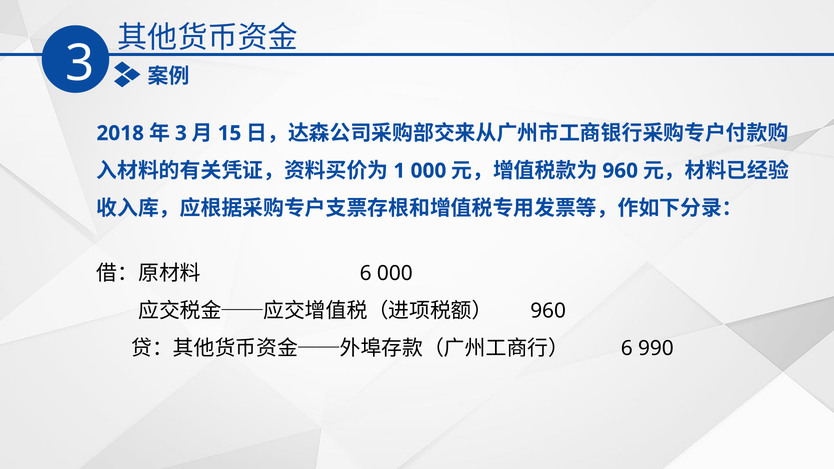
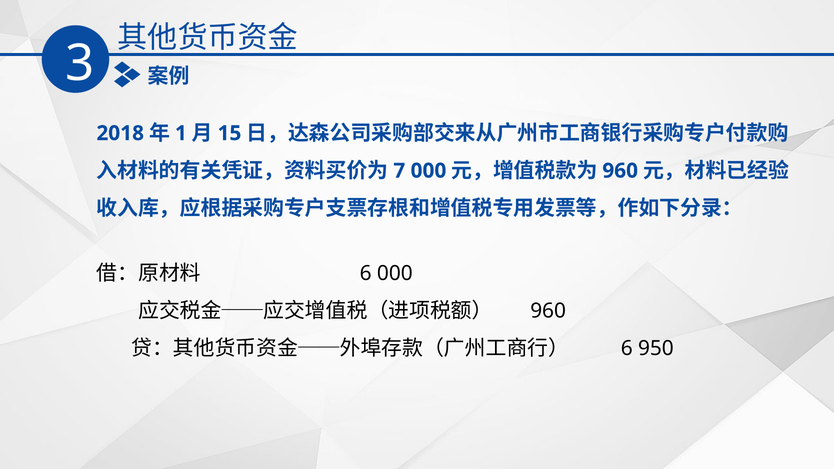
3: 3 -> 1 (181, 133)
1: 1 -> 7 (399, 171)
990: 990 -> 950 (656, 349)
